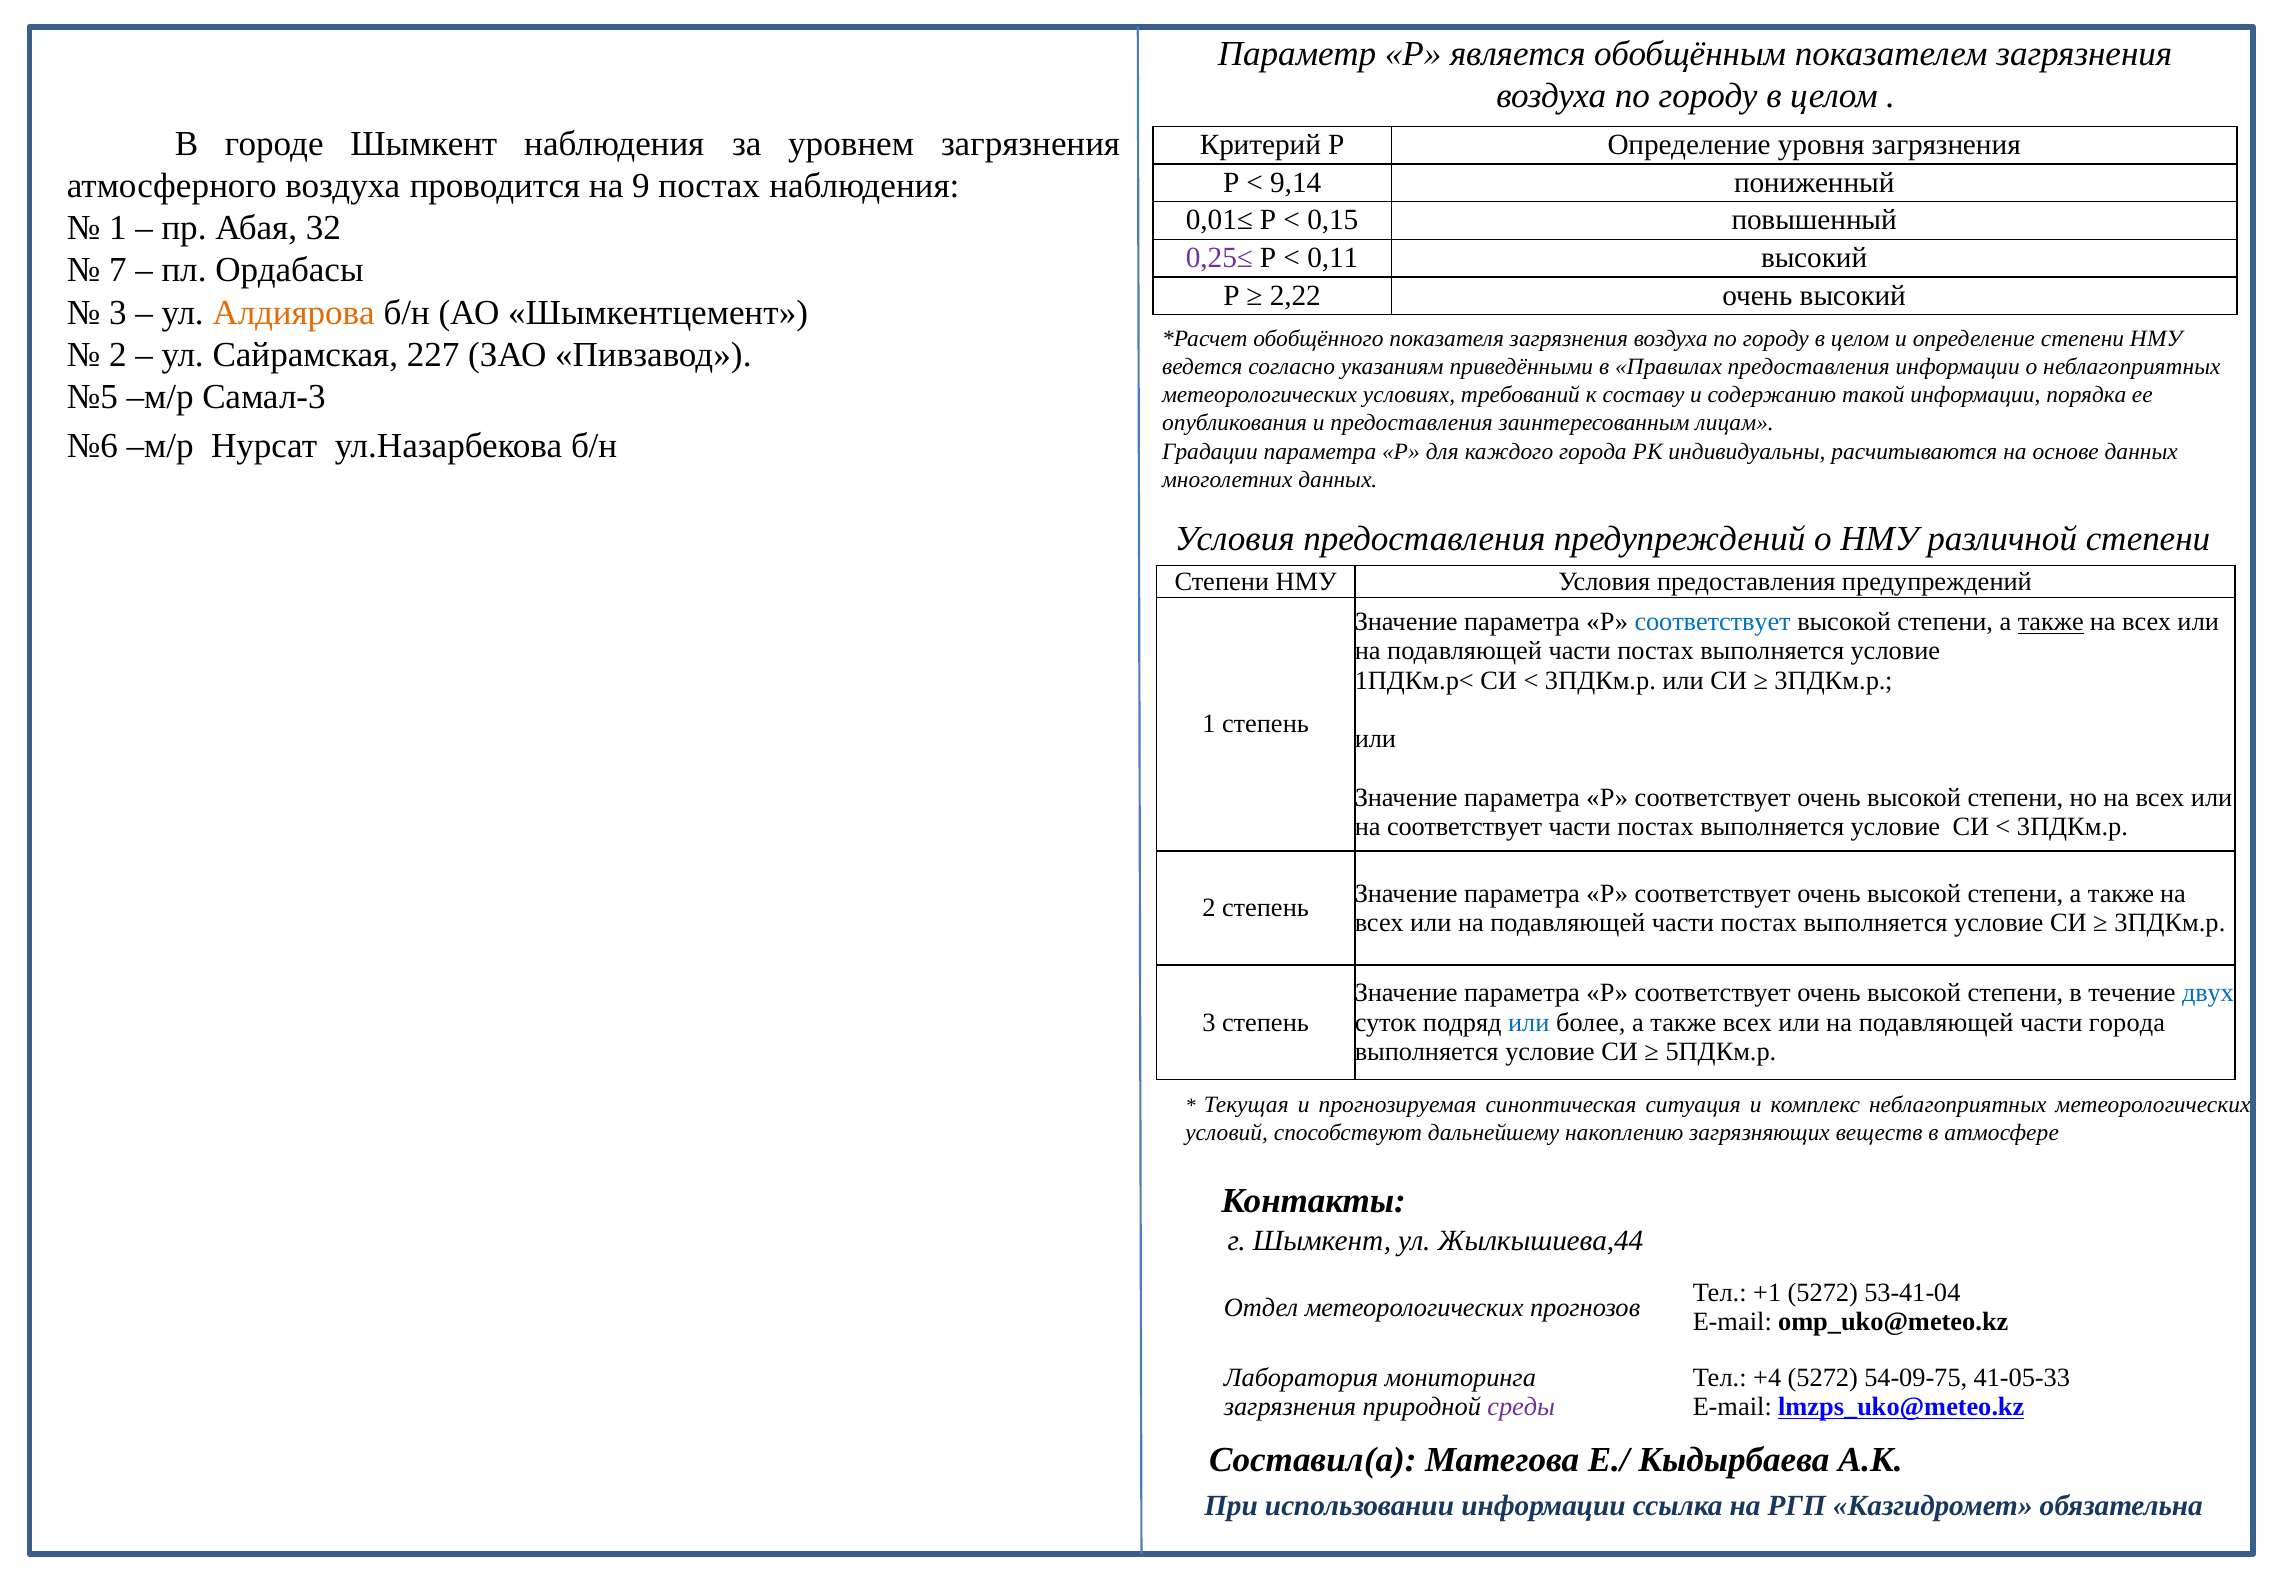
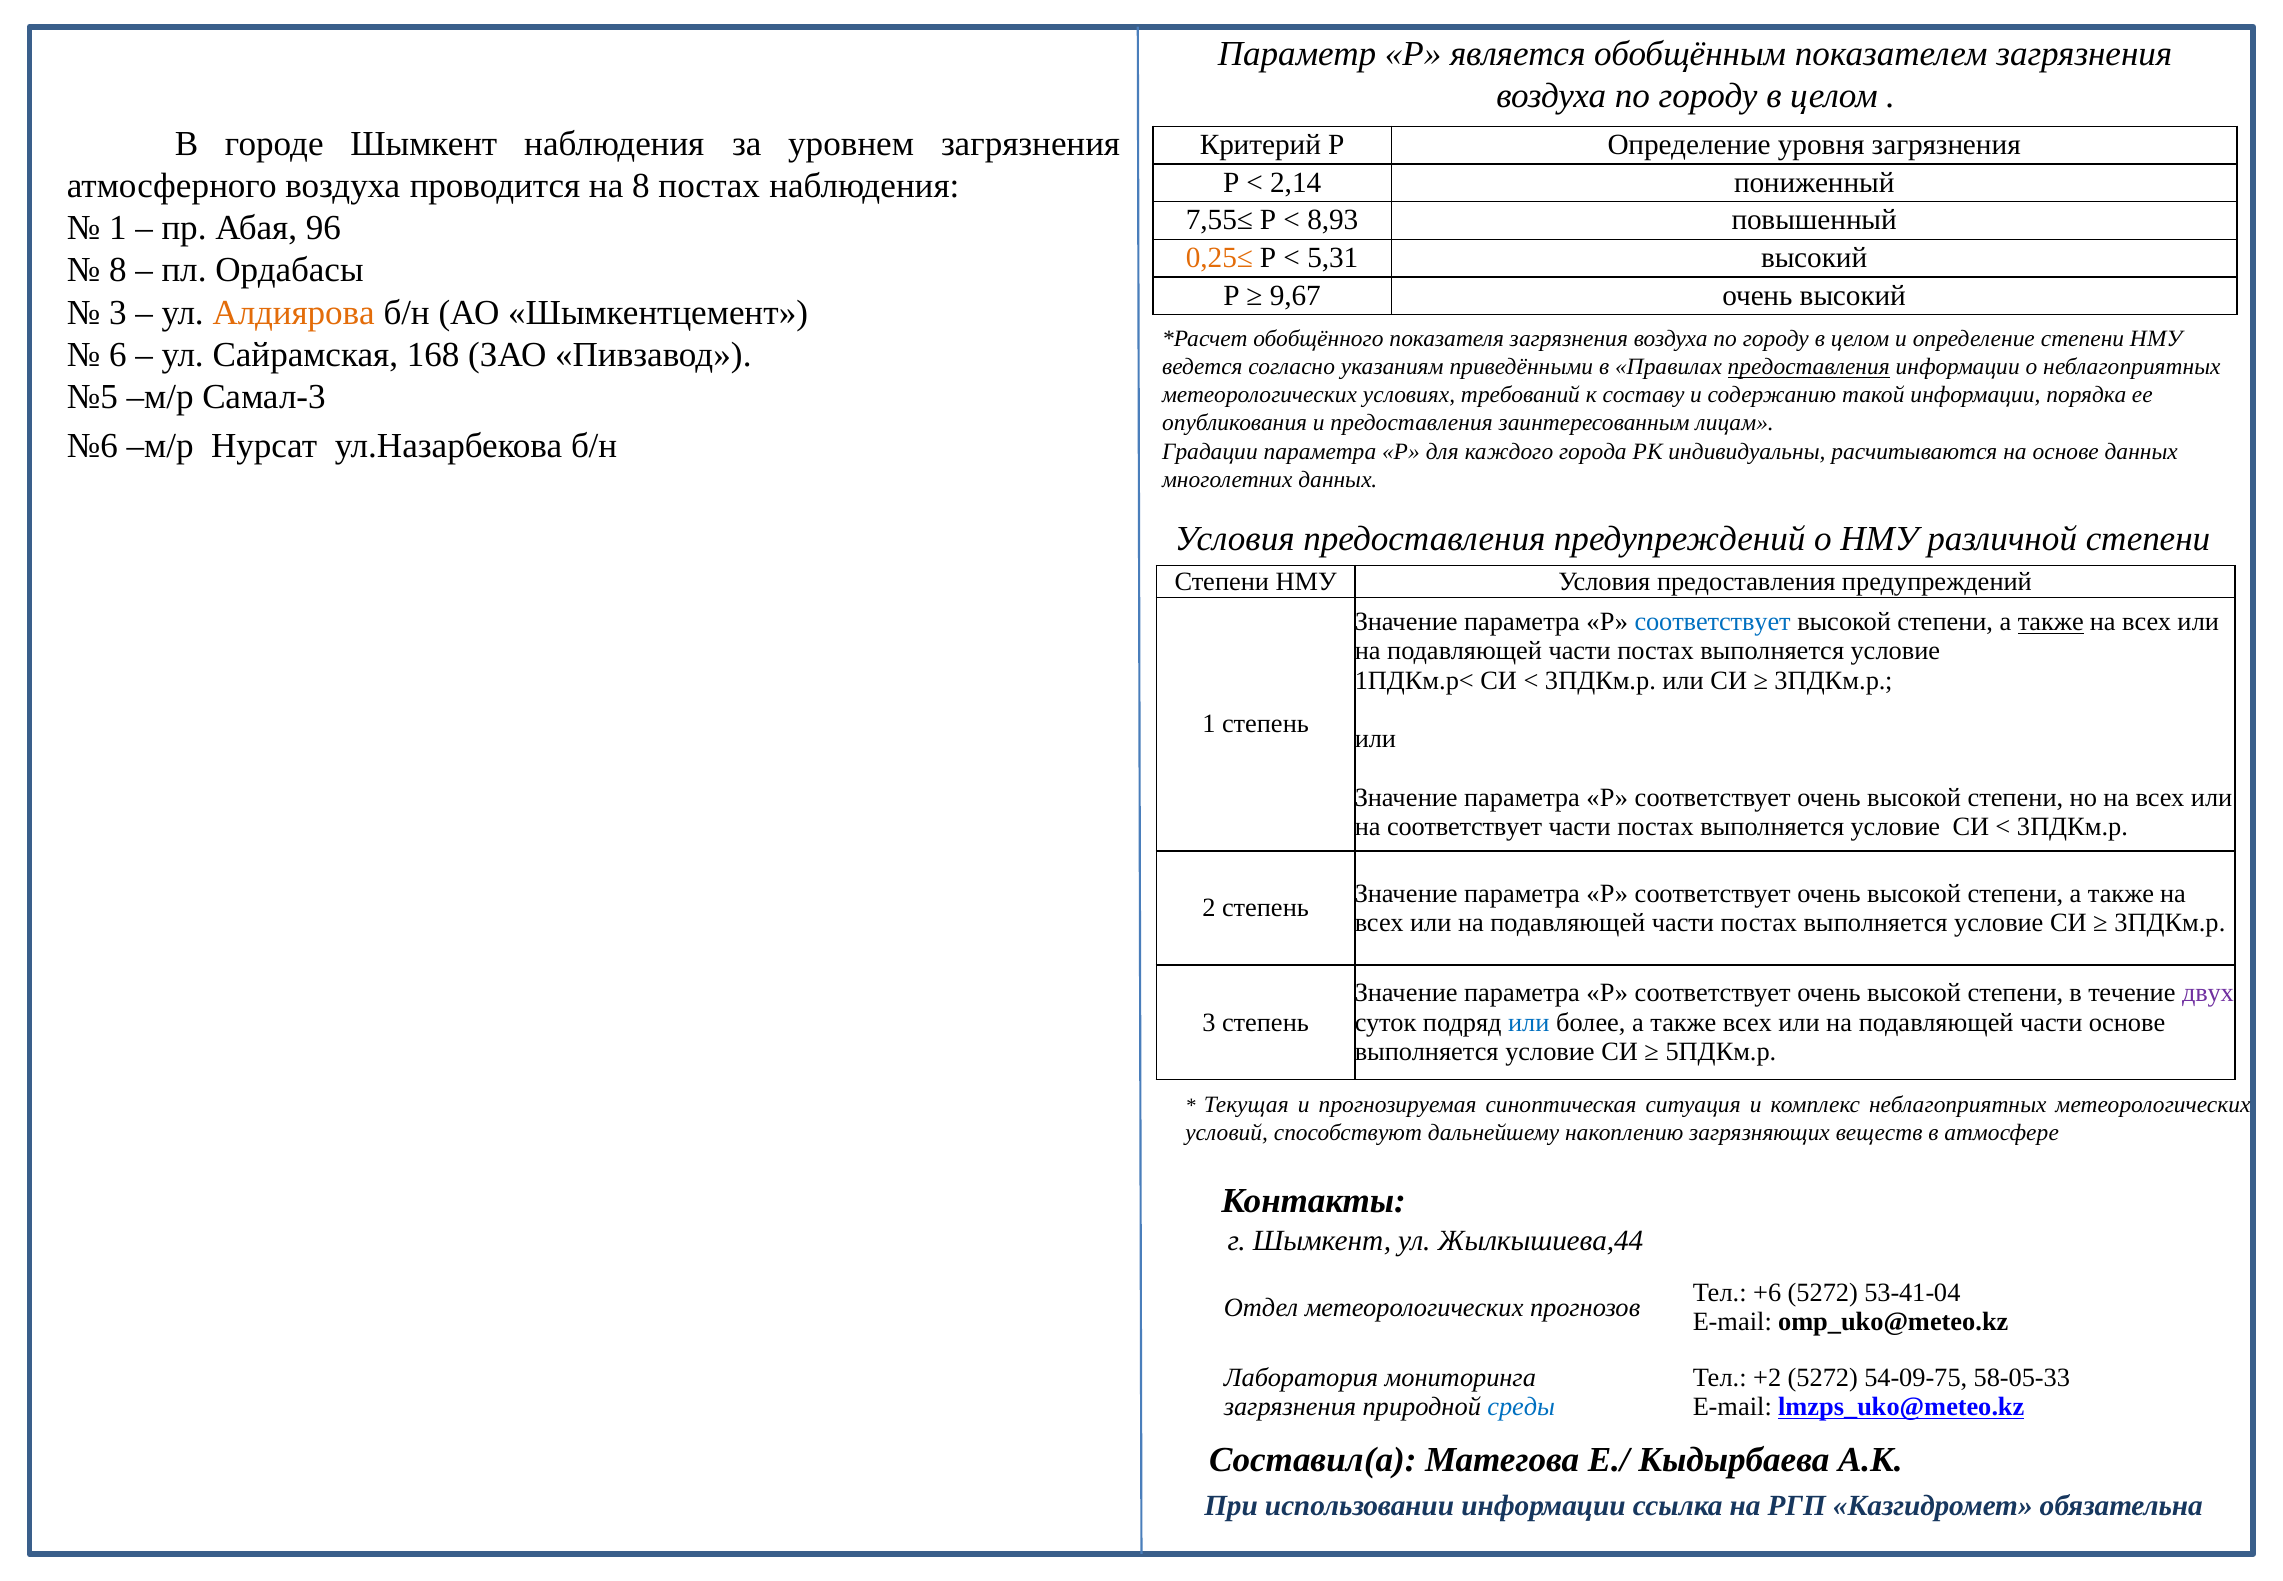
9,14: 9,14 -> 2,14 (1296, 183)
на 9: 9 -> 8 (641, 186)
0,01≤: 0,01≤ -> 7,55≤ (1219, 220)
0,15: 0,15 -> 8,93 (1333, 220)
32: 32 -> 96 (323, 228)
0,25≤ colour: purple -> orange (1219, 258)
0,11: 0,11 -> 5,31 (1333, 258)
7: 7 -> 8 (118, 270)
2,22: 2,22 -> 9,67 (1295, 296)
2: 2 -> 6 (118, 354)
227: 227 -> 168 (433, 354)
предоставления underline: none -> present (1809, 367)
двух colour: blue -> purple (2208, 993)
части города: города -> основе (2127, 1022)
+1: +1 -> +6 (1767, 1293)
+4: +4 -> +2 (1767, 1377)
41-05-33: 41-05-33 -> 58-05-33 (2022, 1377)
среды colour: purple -> blue (1521, 1406)
